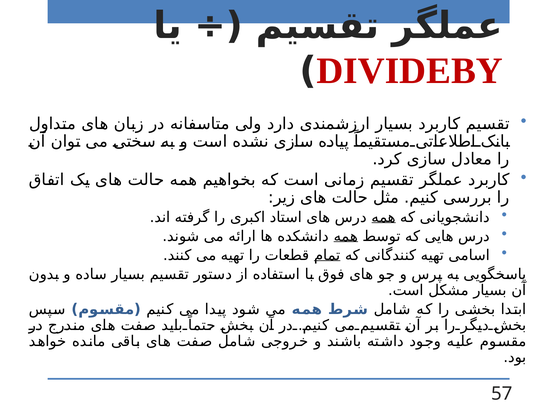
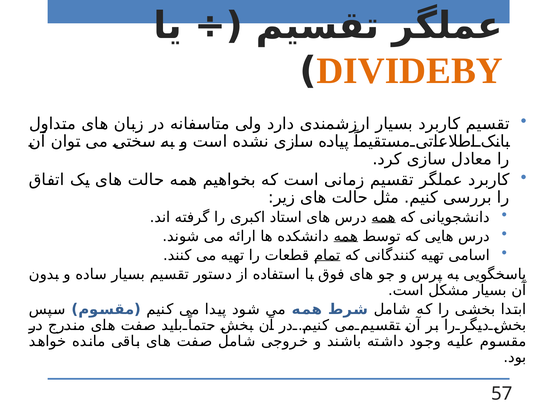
DIVIDEBY colour: red -> orange (410, 71)
